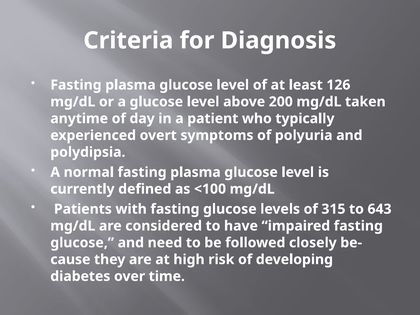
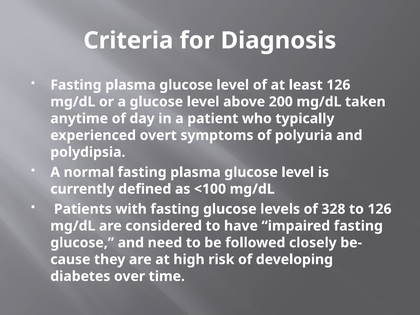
315: 315 -> 328 (333, 209)
to 643: 643 -> 126 (380, 209)
